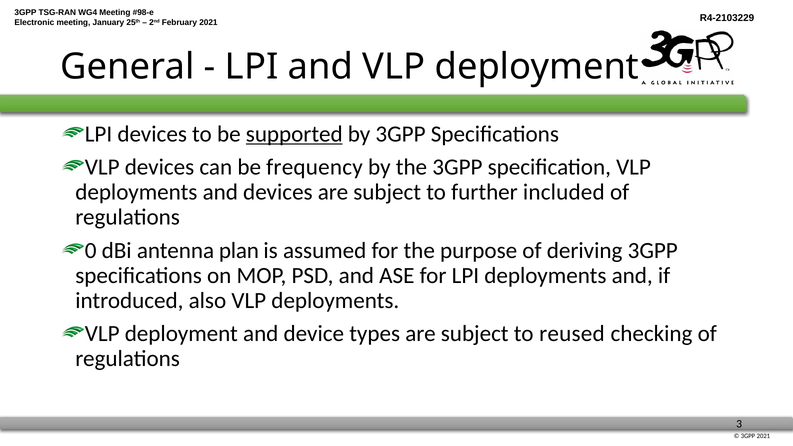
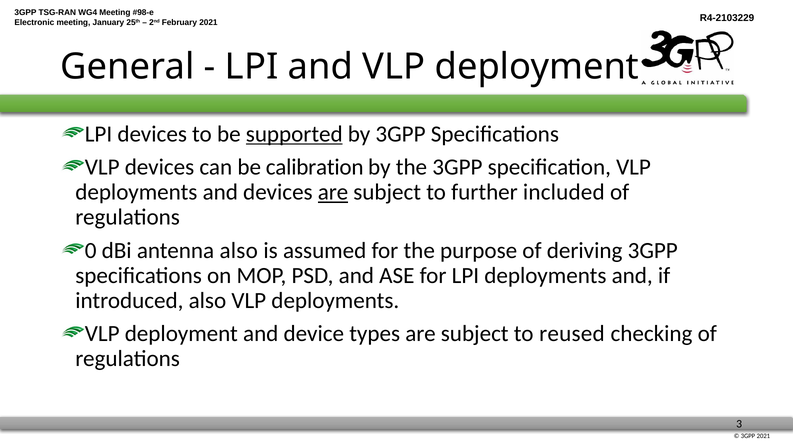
frequency: frequency -> calibration (315, 167)
are underline: none -> present (333, 192)
antenna plan: plan -> also (239, 251)
